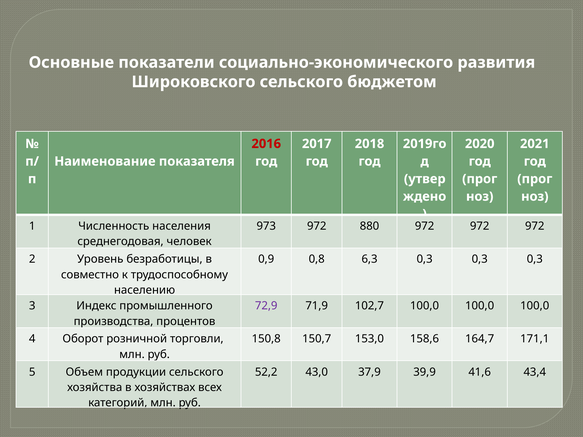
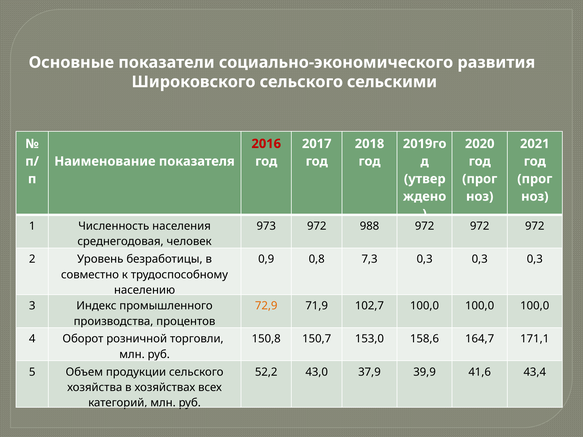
бюджетом: бюджетом -> сельскими (392, 82)
880: 880 -> 988 (370, 226)
6,3: 6,3 -> 7,3 (370, 259)
72,9 colour: purple -> orange (266, 306)
